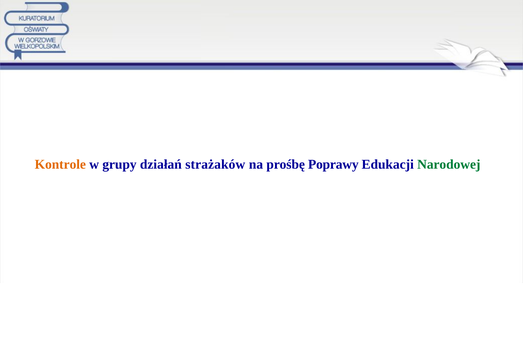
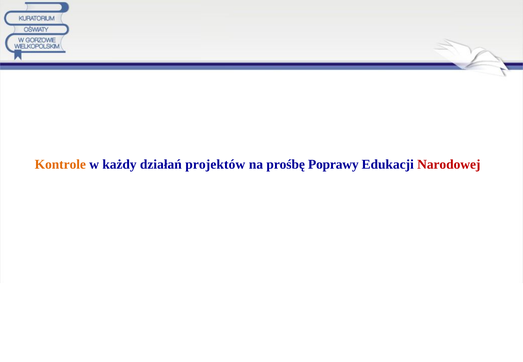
grupy: grupy -> każdy (119, 164)
strażaków: strażaków -> projektów (215, 164)
Narodowej colour: green -> red (449, 164)
